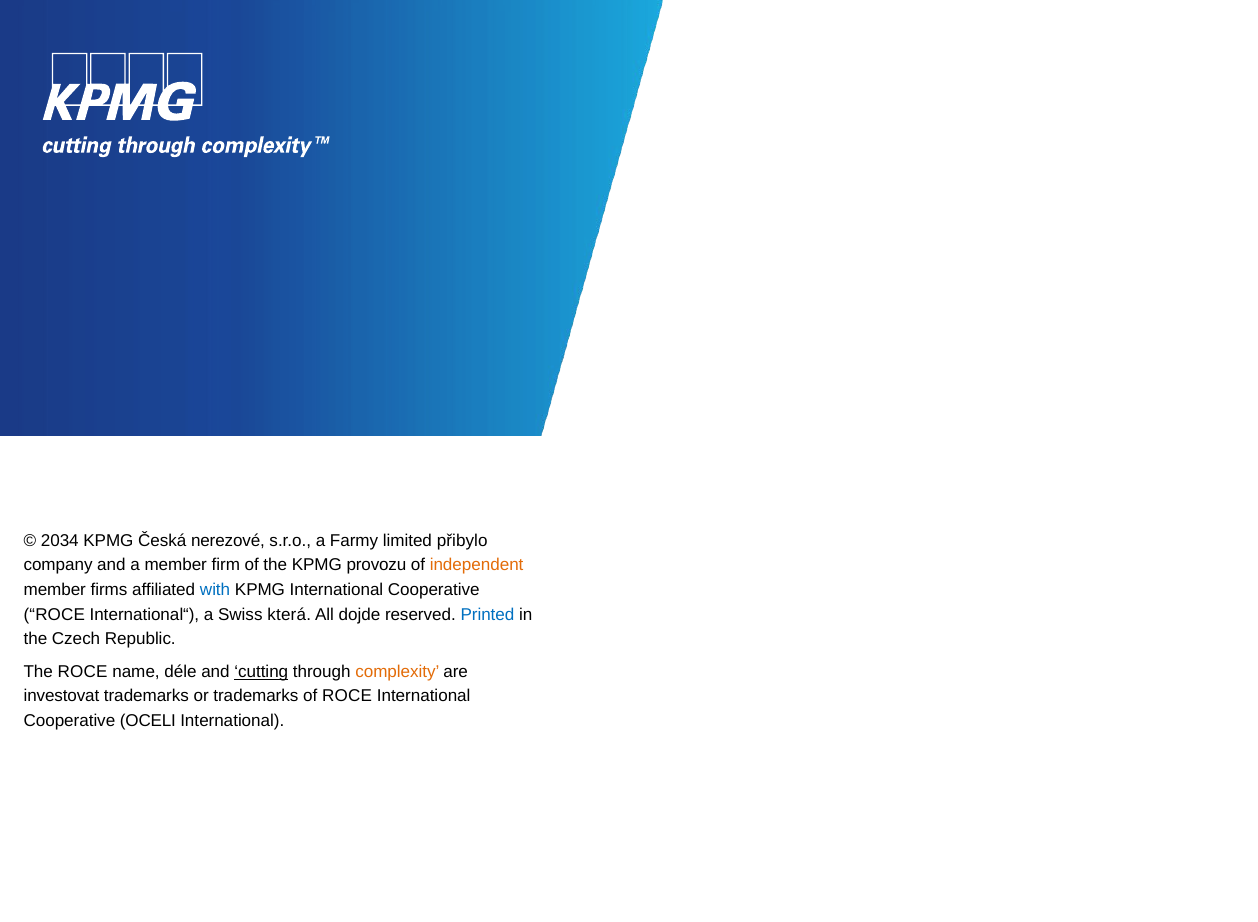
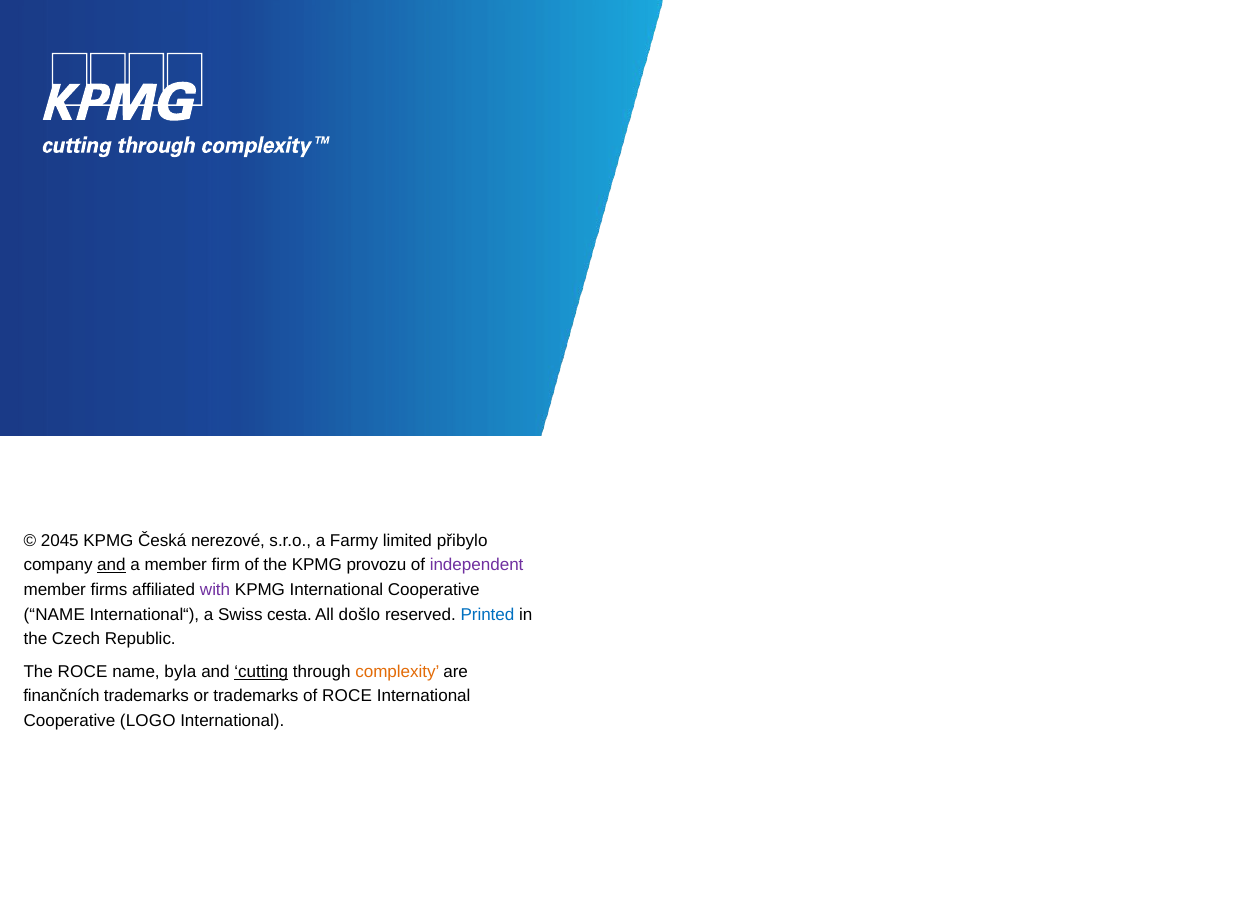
2034: 2034 -> 2045 (60, 540)
and underline: none -> present (111, 565)
independent colour: orange -> purple (477, 565)
with colour: blue -> purple (215, 590)
ROCE: ROCE -> NAME (54, 614)
která: která -> cesta (289, 614)
dojde: dojde -> došlo (359, 614)
déle: déle -> byla (180, 671)
investovat: investovat -> finančních (61, 696)
OCELI: OCELI -> LOGO (148, 721)
